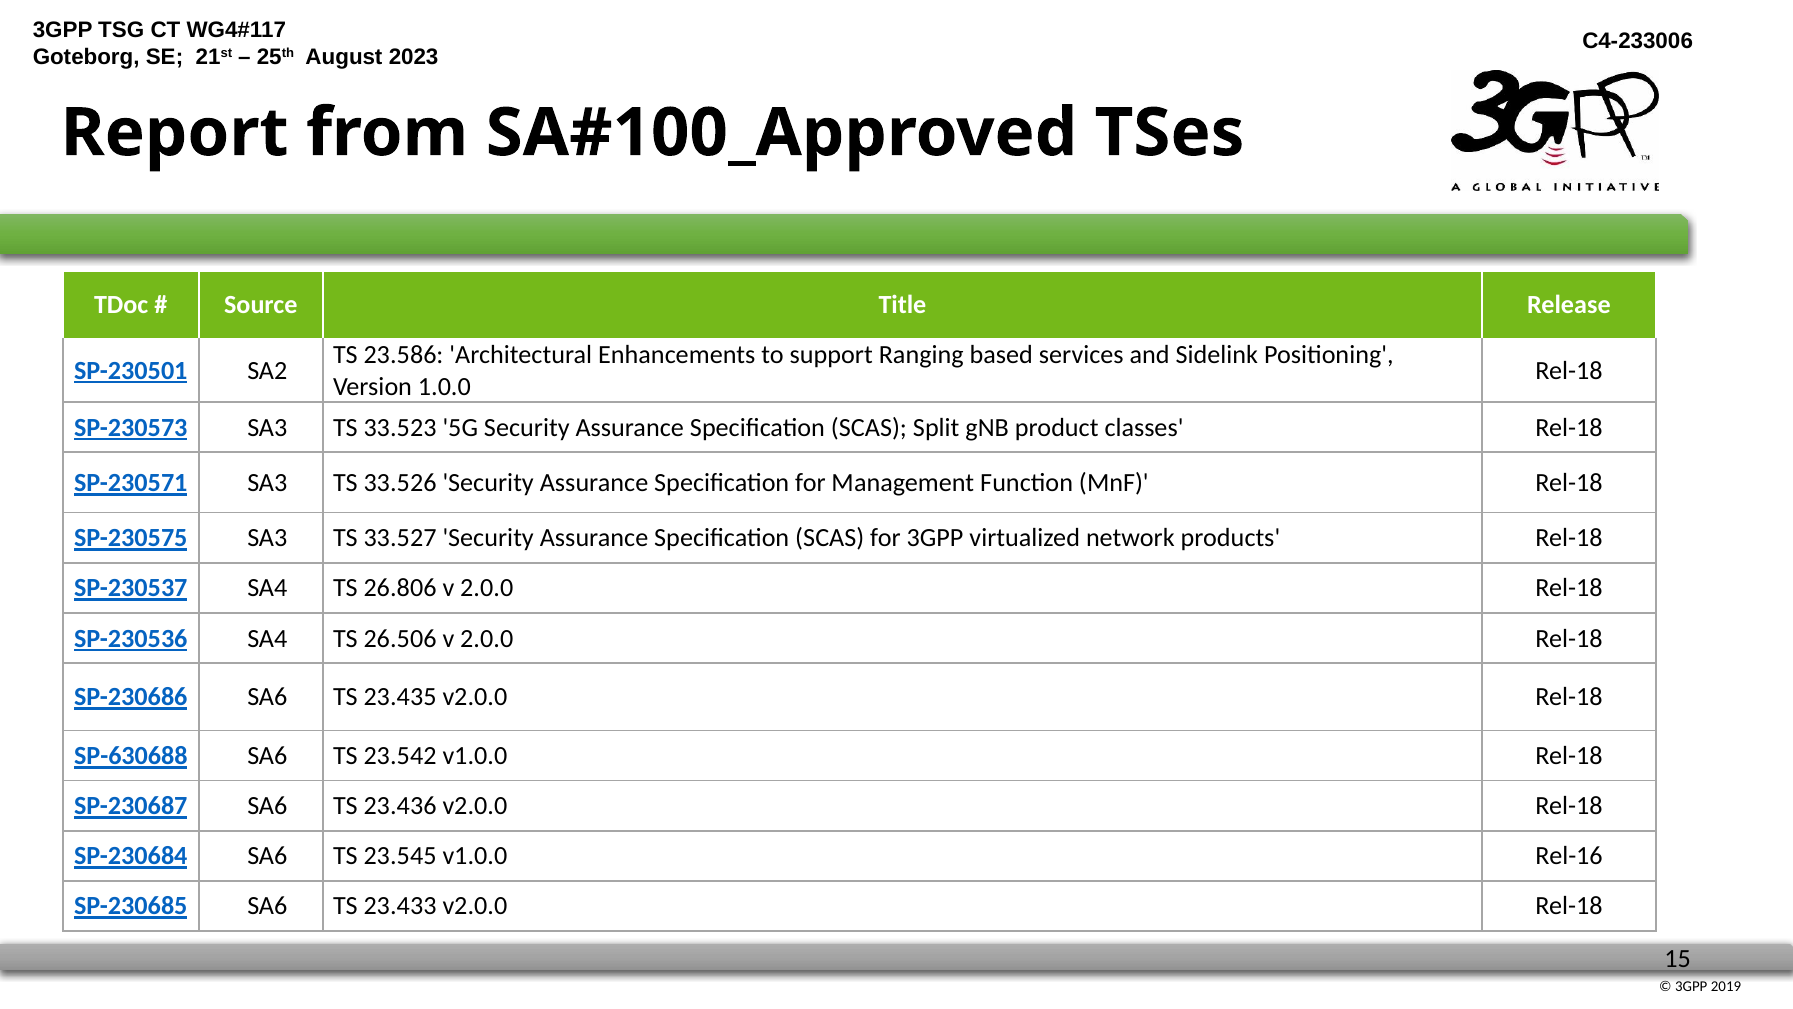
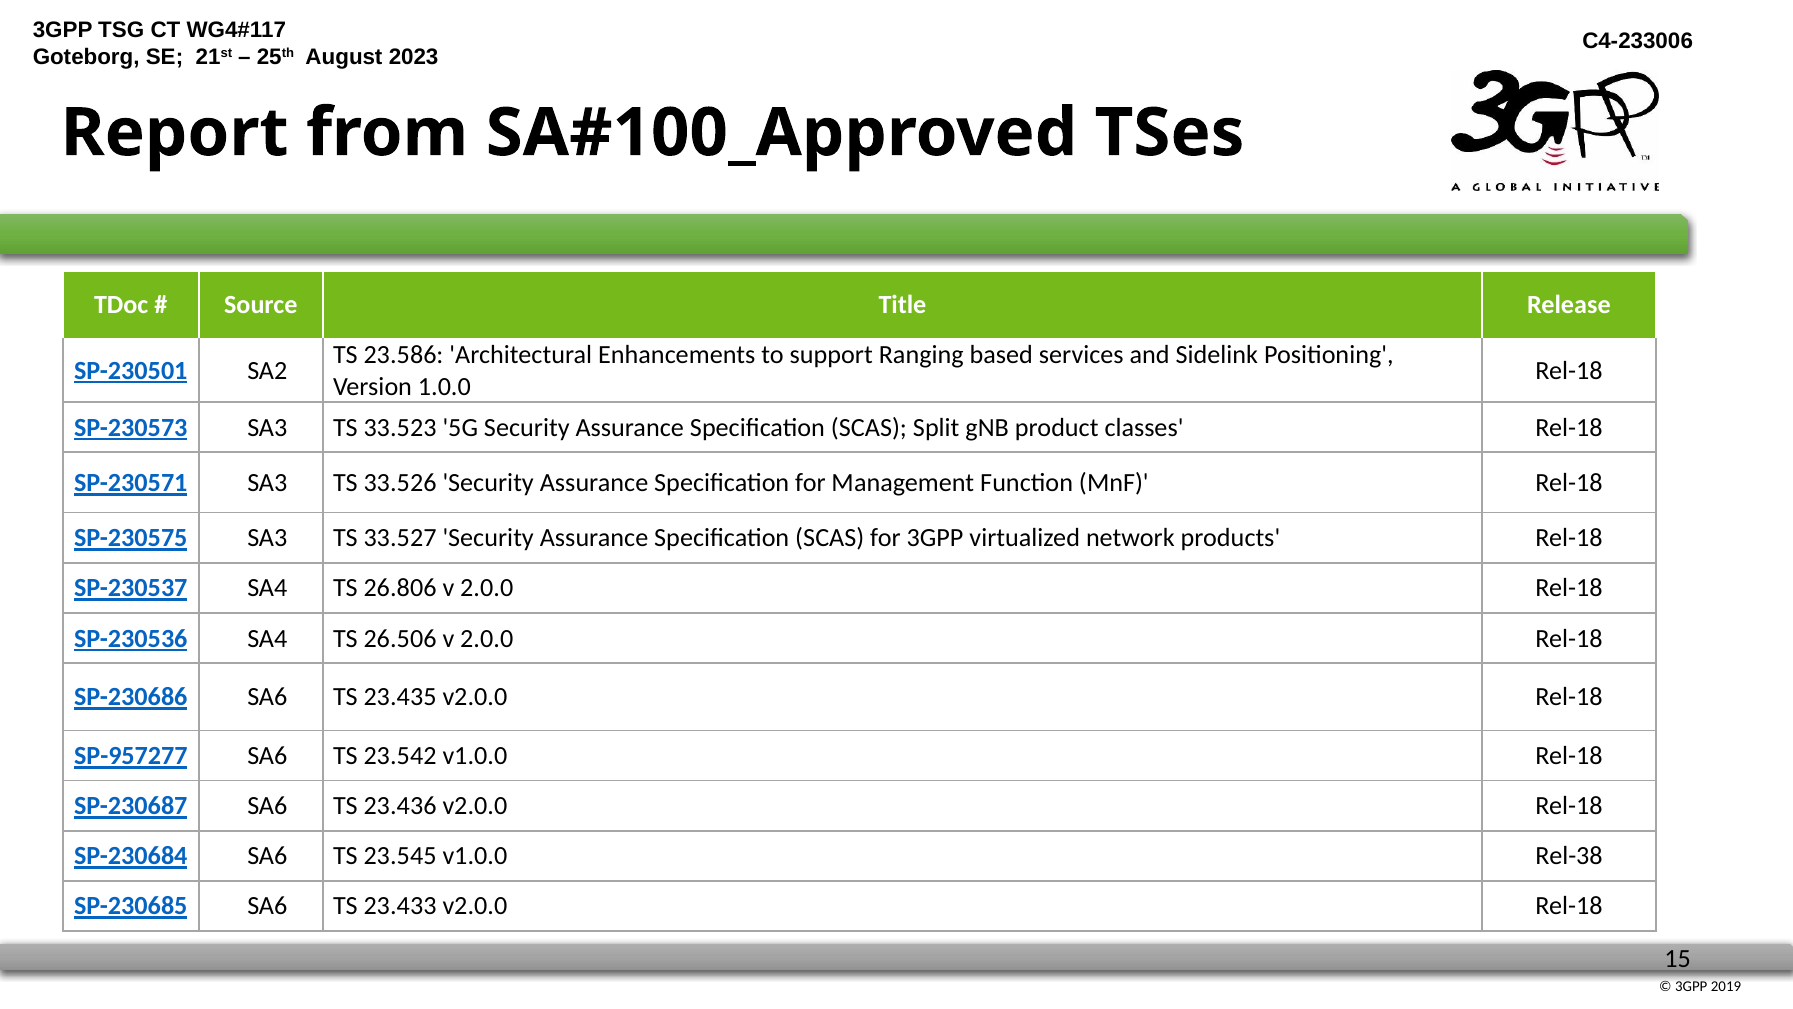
SP-630688: SP-630688 -> SP-957277 (131, 755)
Rel-16: Rel-16 -> Rel-38 (1569, 856)
